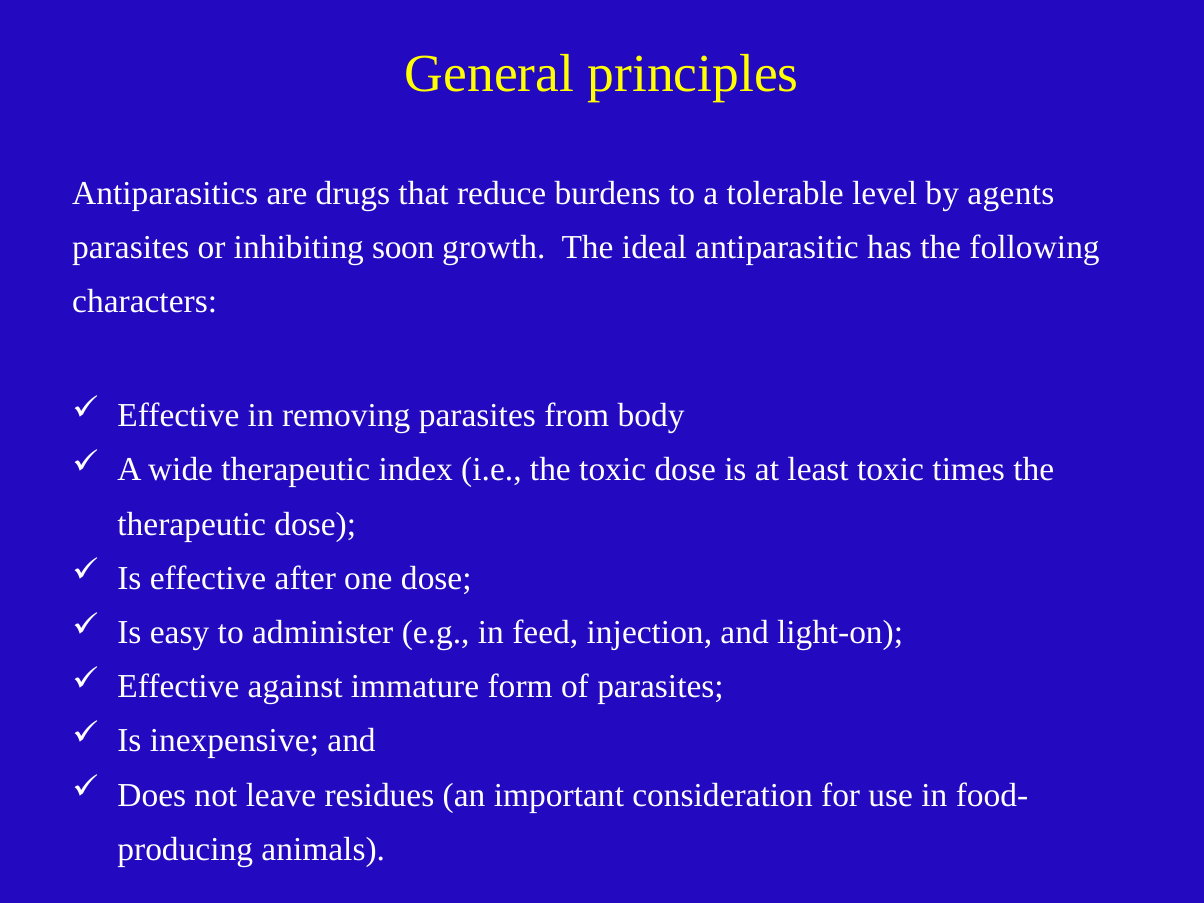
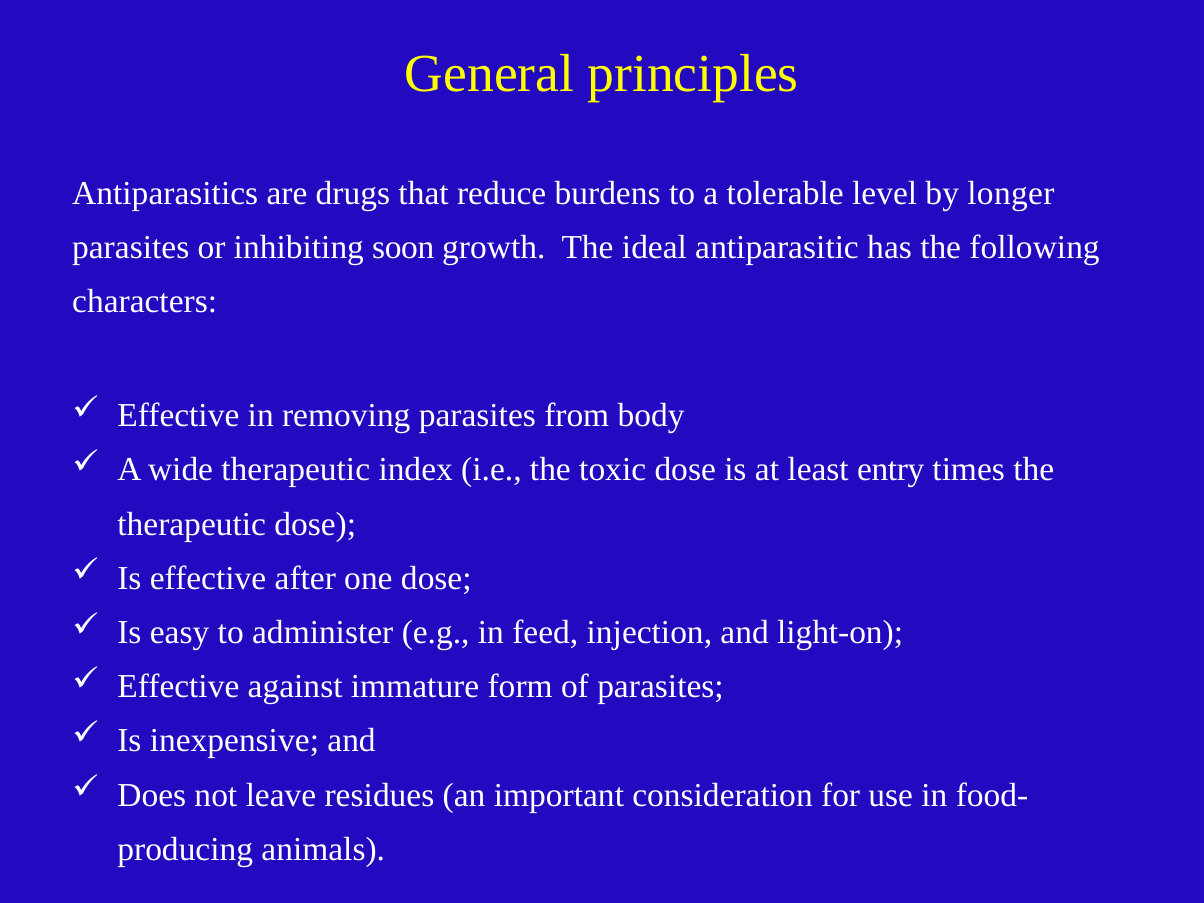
agents: agents -> longer (1011, 193)
least toxic: toxic -> entry (891, 470)
